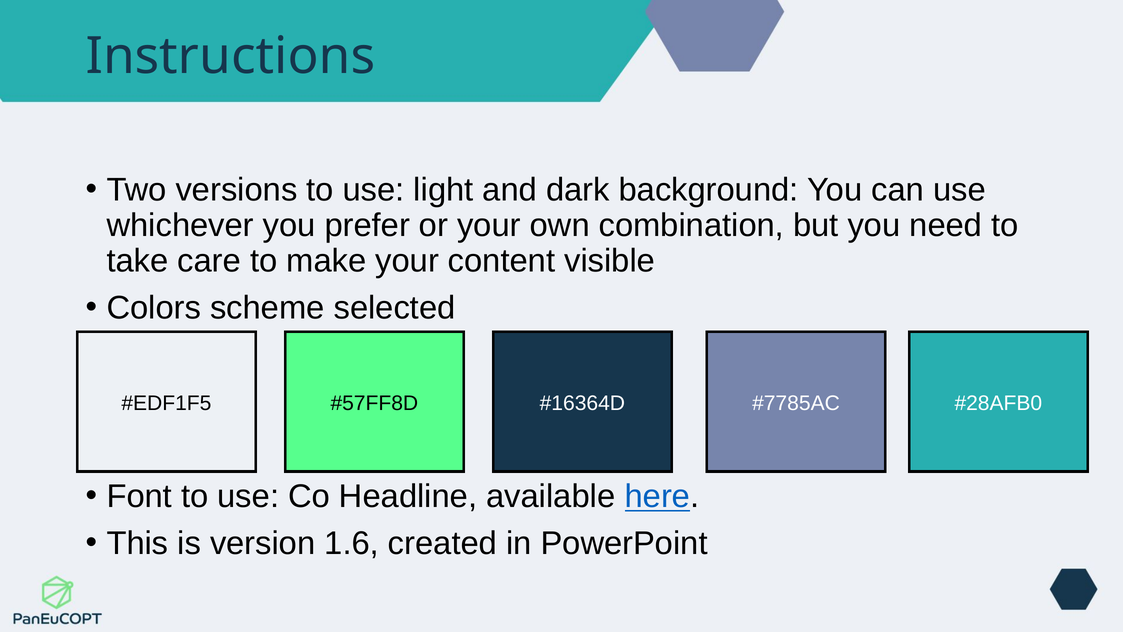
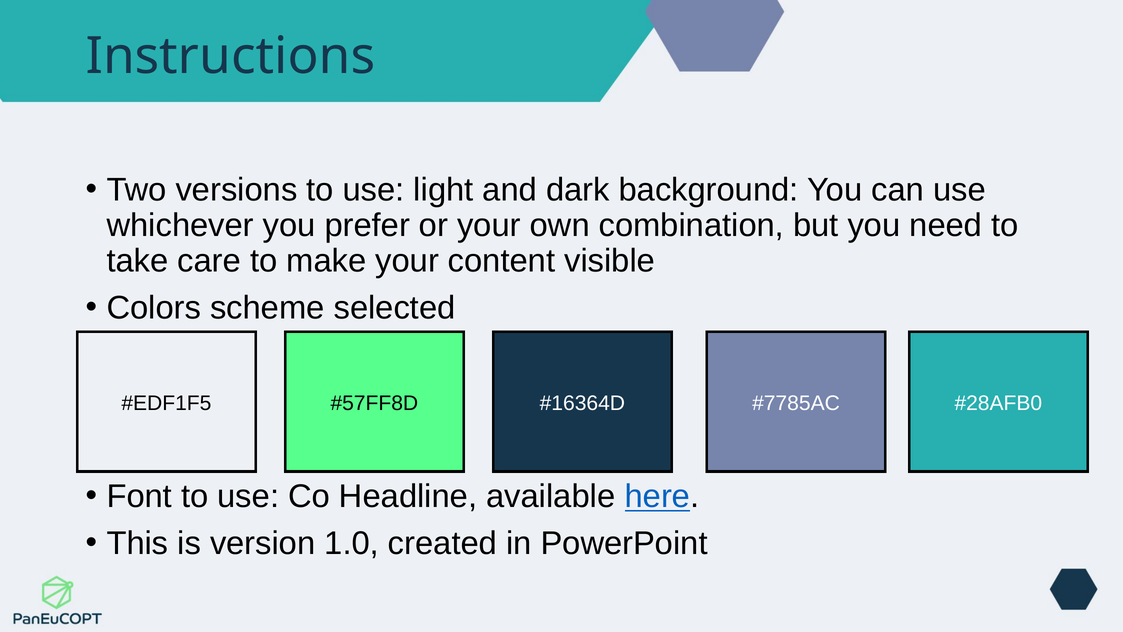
1.6: 1.6 -> 1.0 (352, 543)
